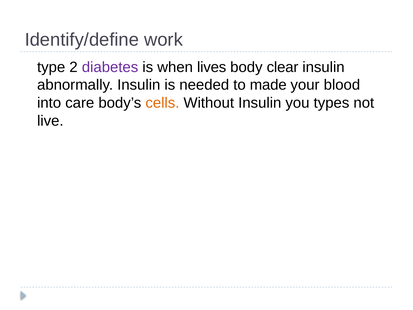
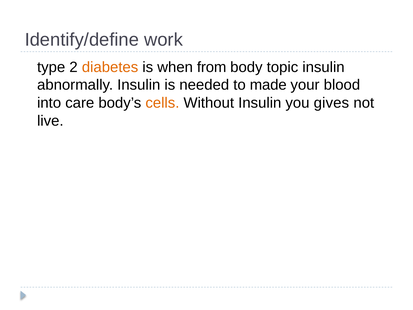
diabetes colour: purple -> orange (110, 67)
lives: lives -> from (212, 67)
clear: clear -> topic (282, 67)
types: types -> gives (331, 103)
